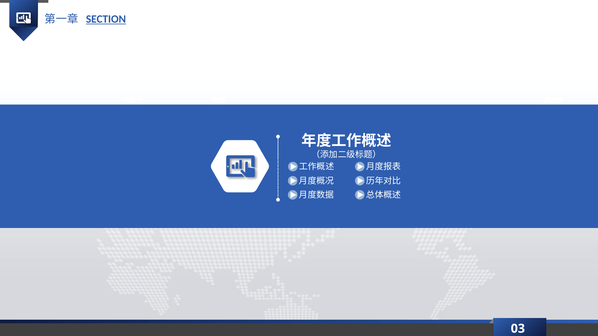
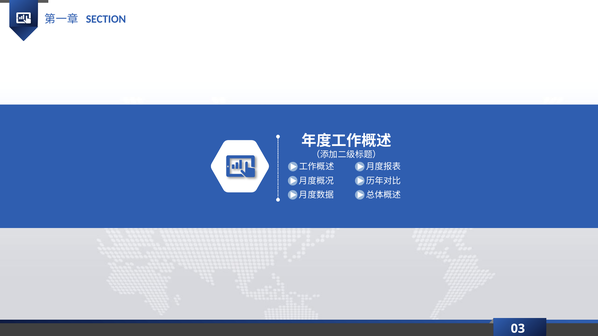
SECTION underline: present -> none (106, 19)
